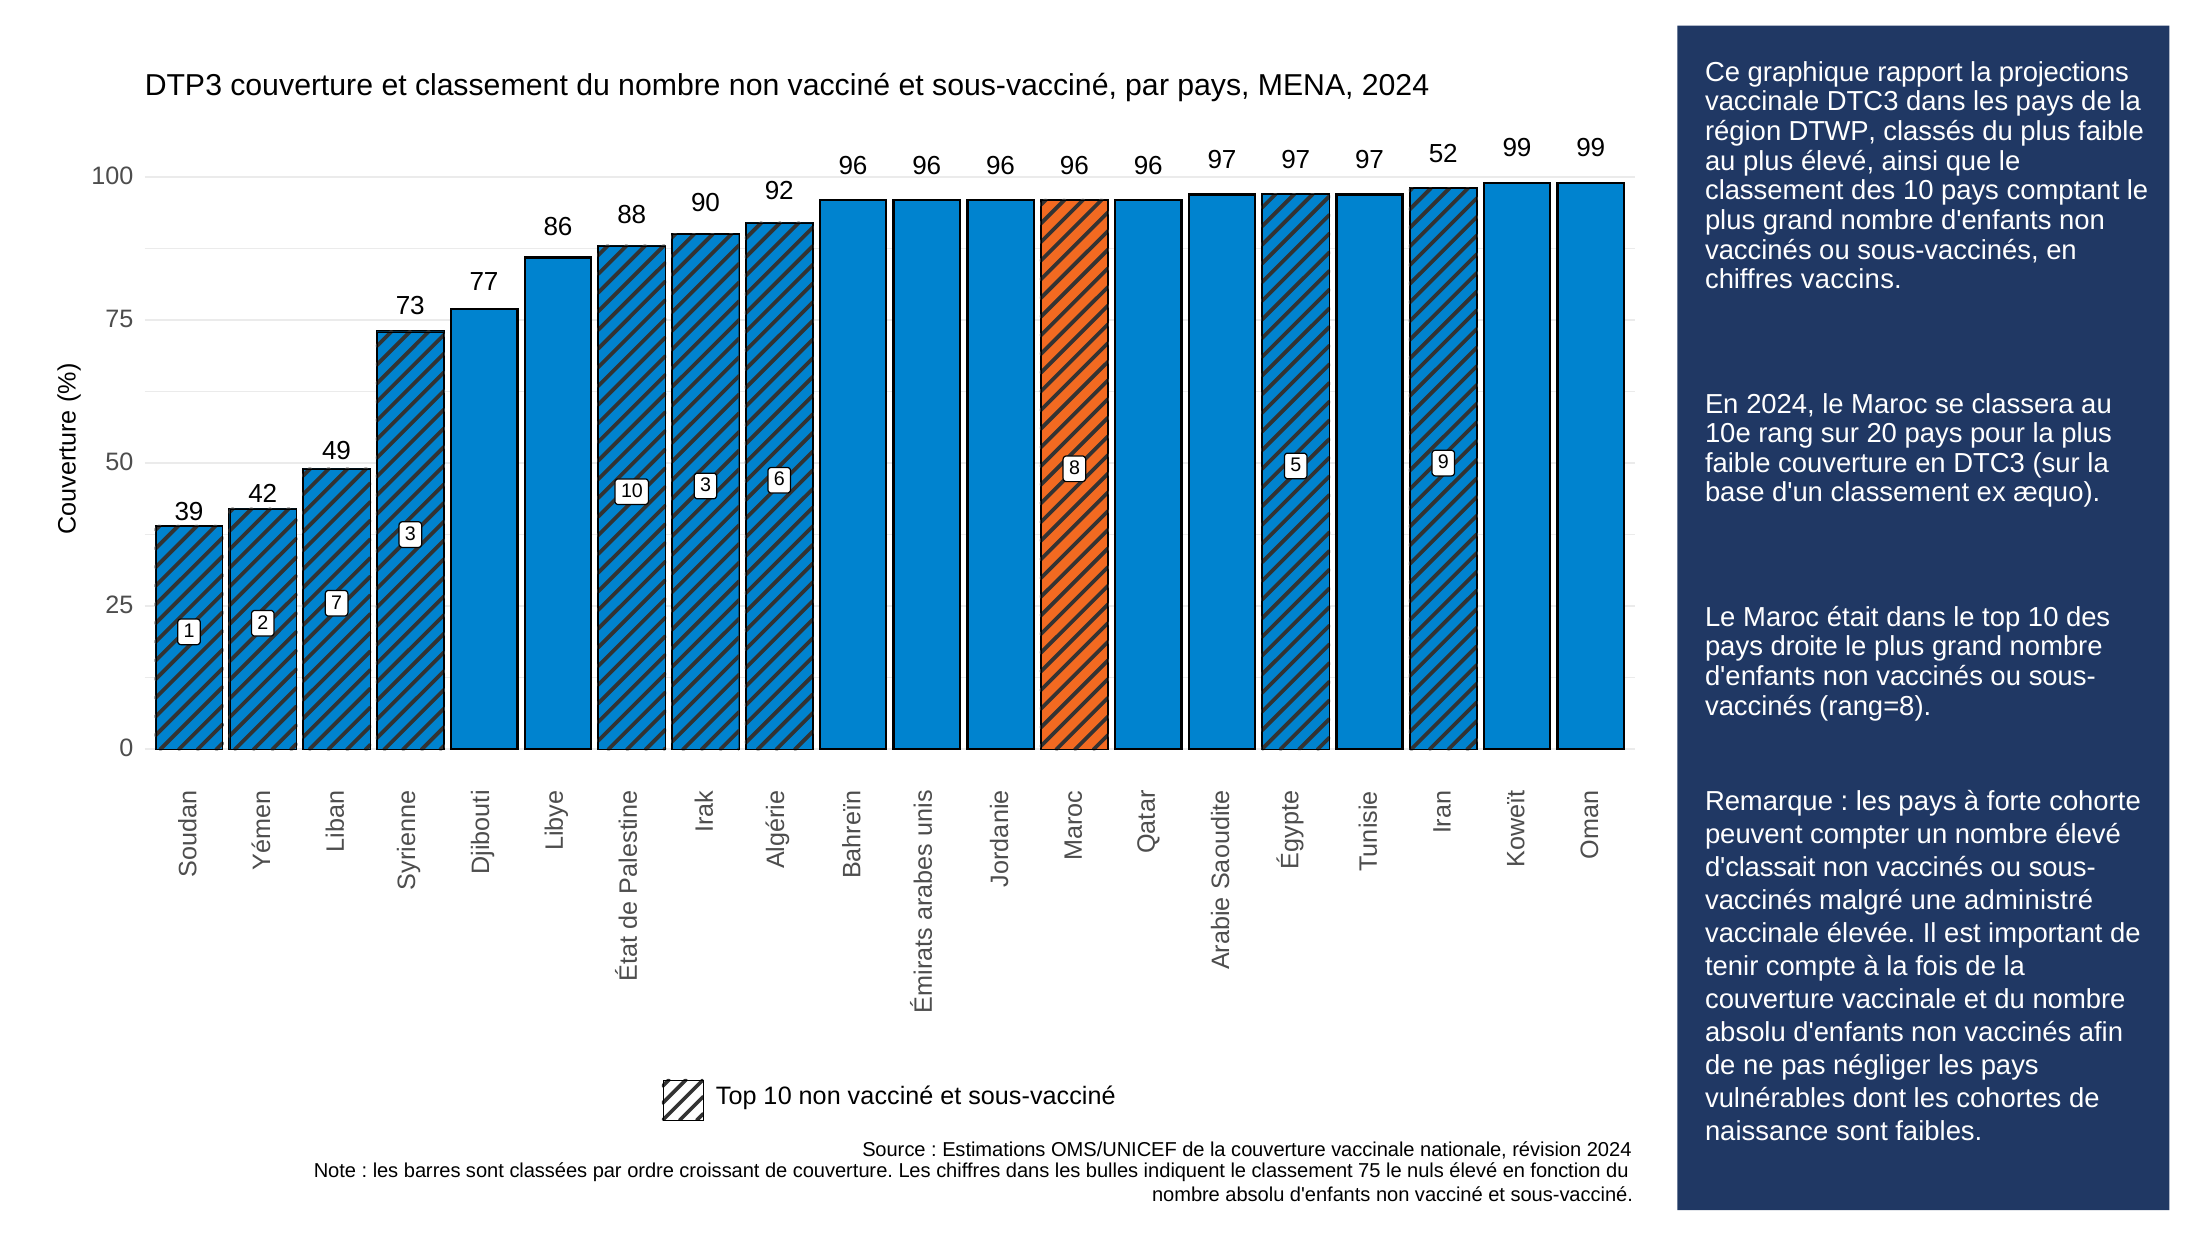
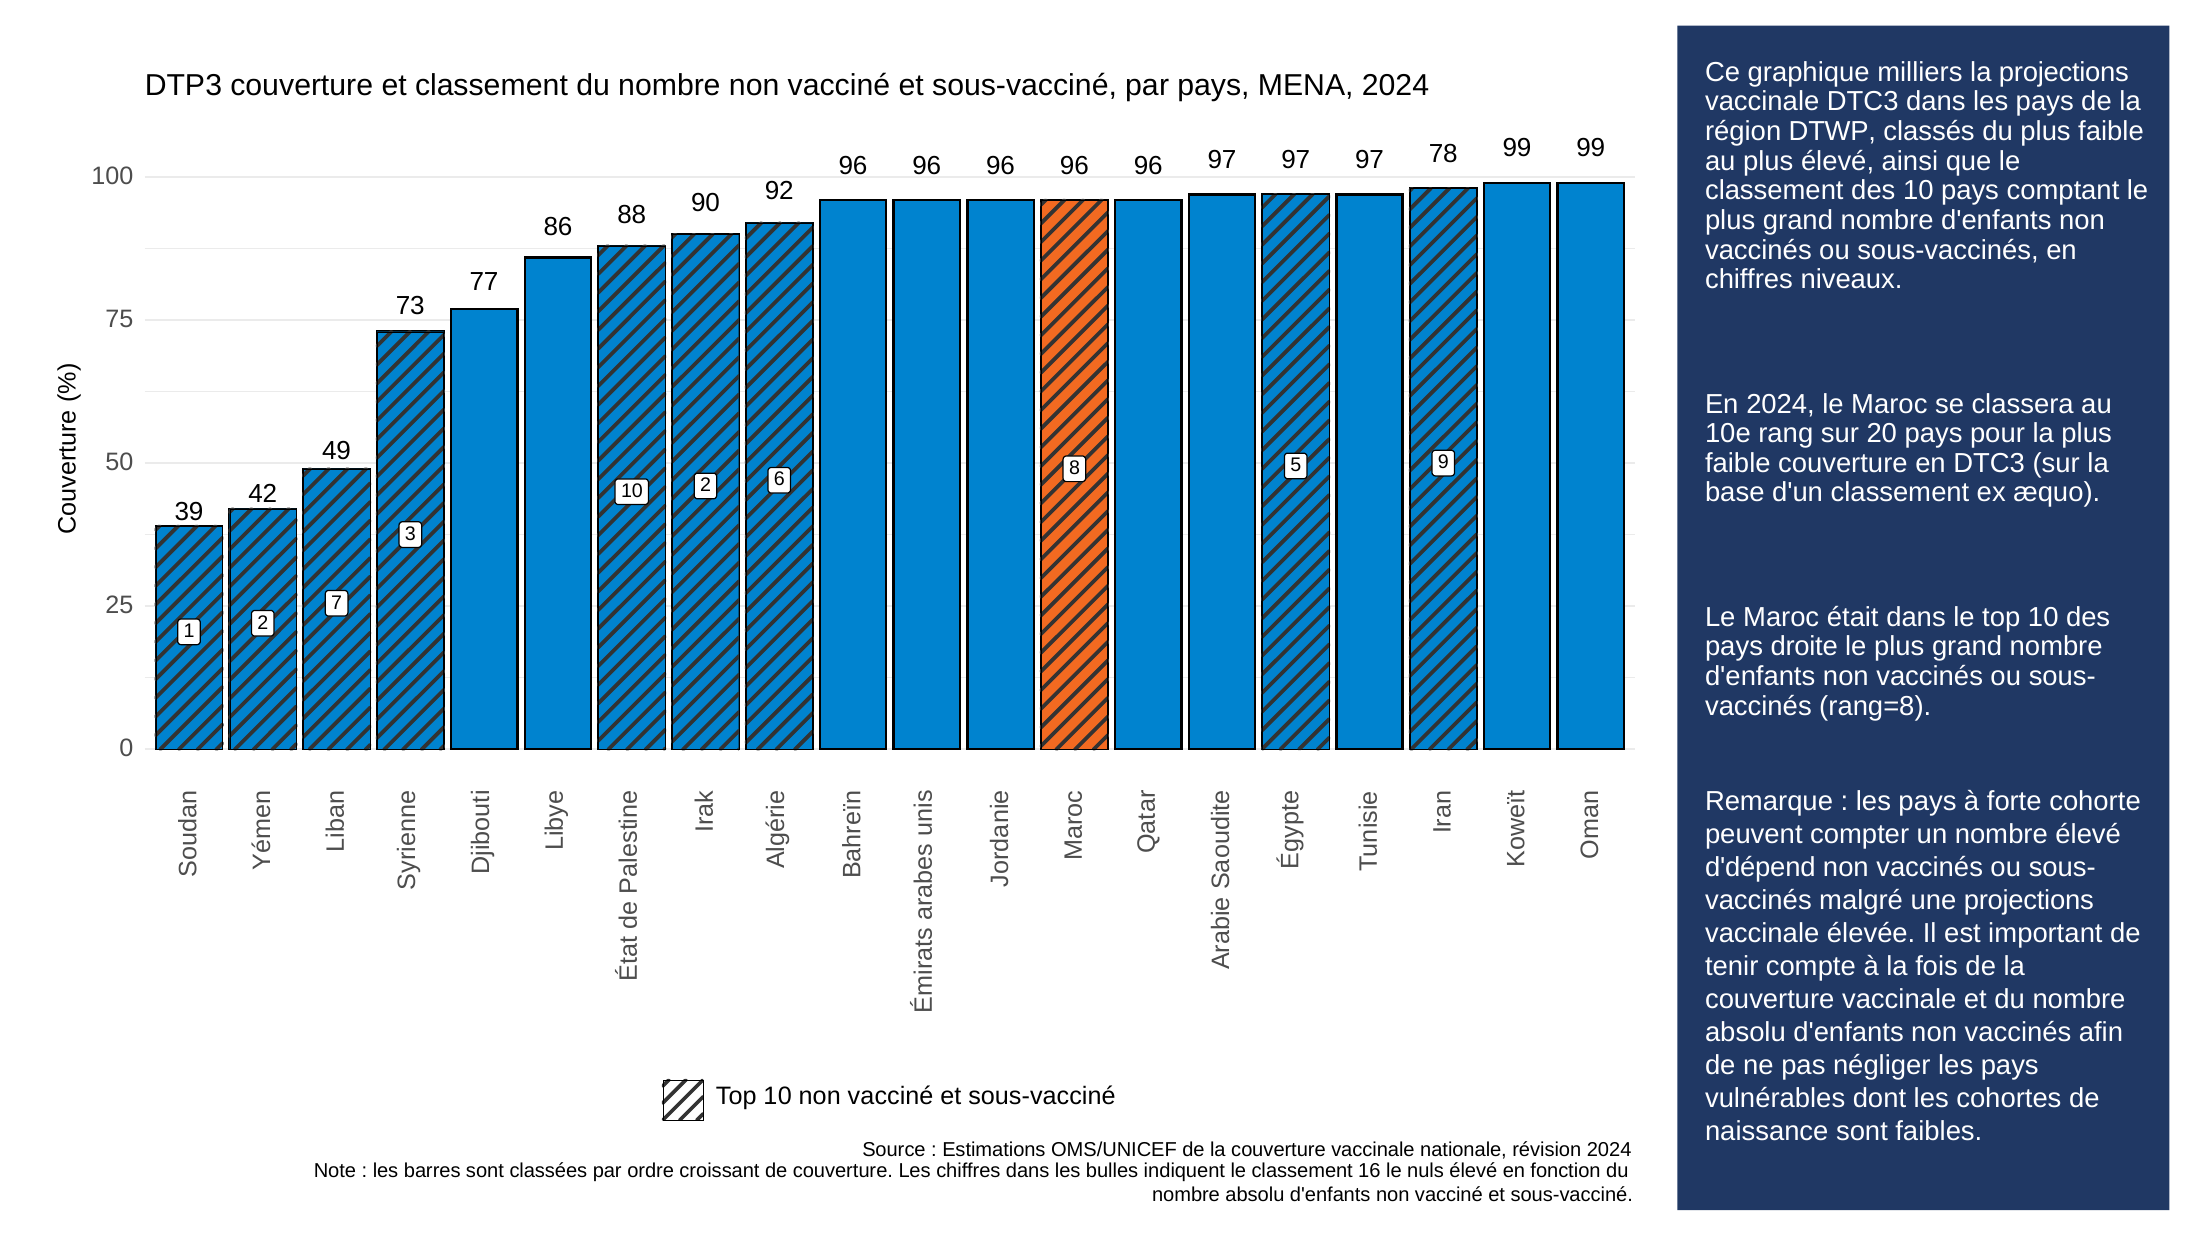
rapport: rapport -> milliers (1920, 72)
52: 52 -> 78 (1443, 154)
vaccins: vaccins -> niveaux (1851, 280)
10 3: 3 -> 2 (706, 485)
d'classait: d'classait -> d'dépend (1760, 867)
une administré: administré -> projections (2029, 900)
classement 75: 75 -> 16 (1369, 1171)
